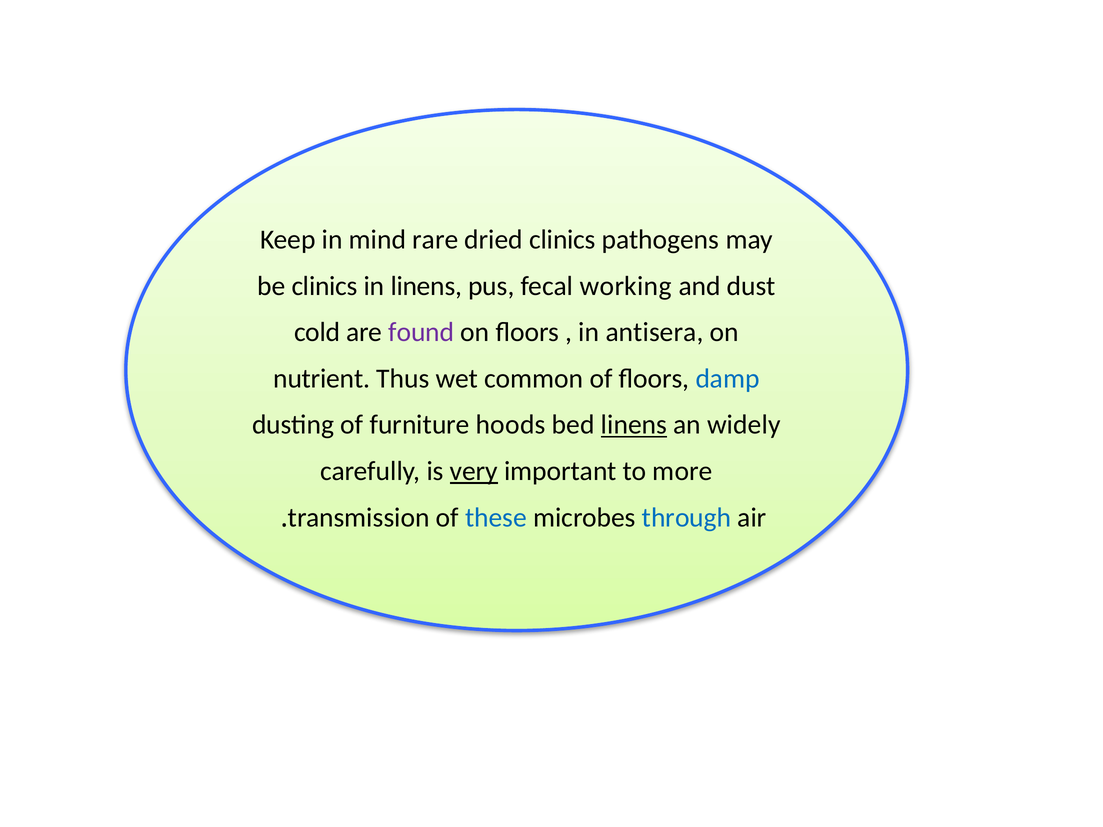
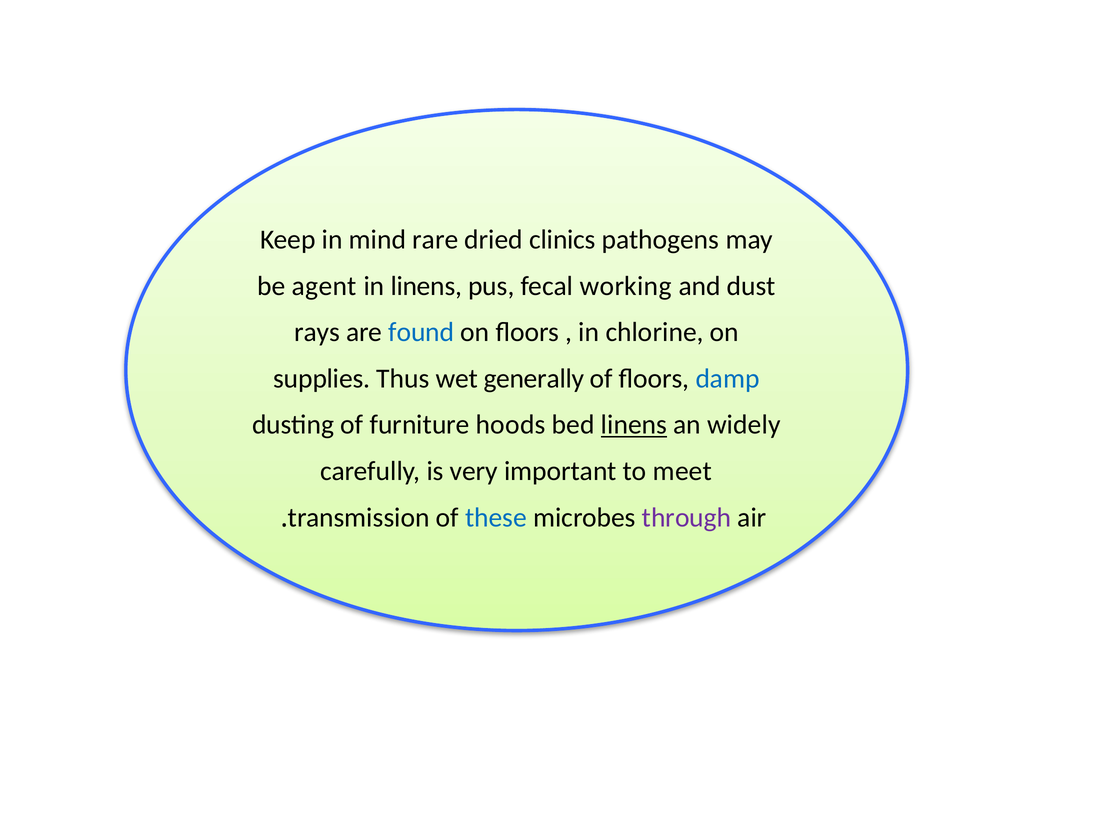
be clinics: clinics -> agent (324, 286)
cold: cold -> rays (317, 332)
found colour: purple -> blue (421, 332)
antisera: antisera -> chlorine (655, 332)
nutrient: nutrient -> supplies (322, 379)
common: common -> generally (534, 379)
very underline: present -> none (474, 471)
more: more -> meet (682, 471)
through colour: blue -> purple (687, 518)
